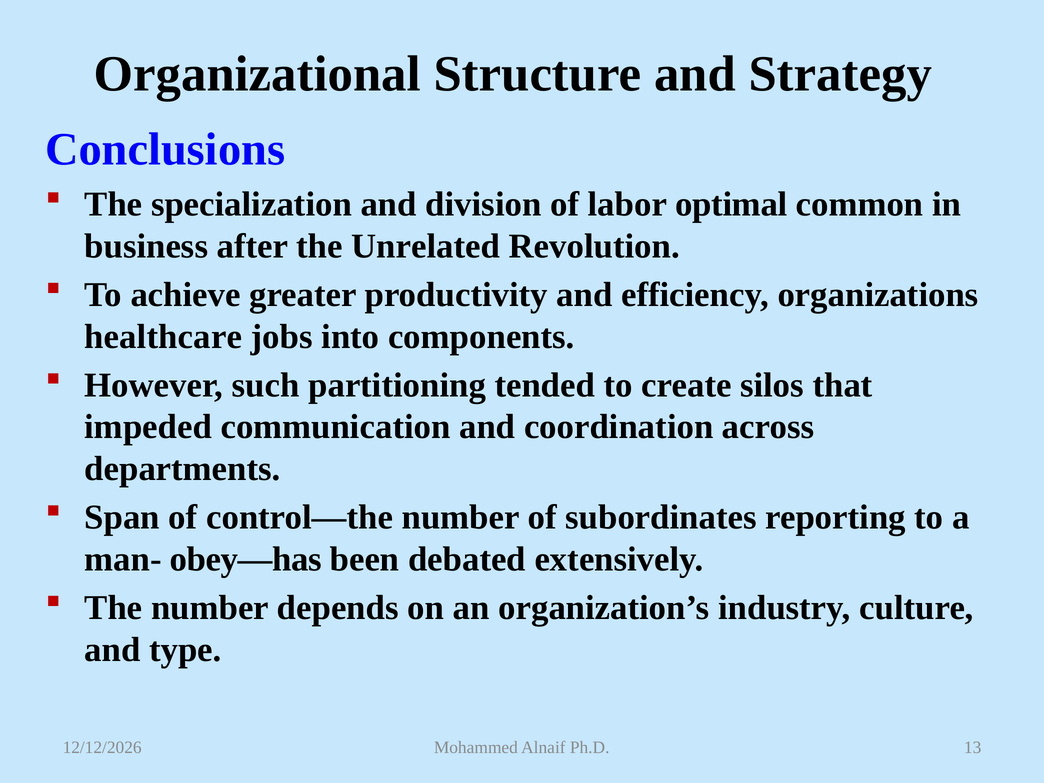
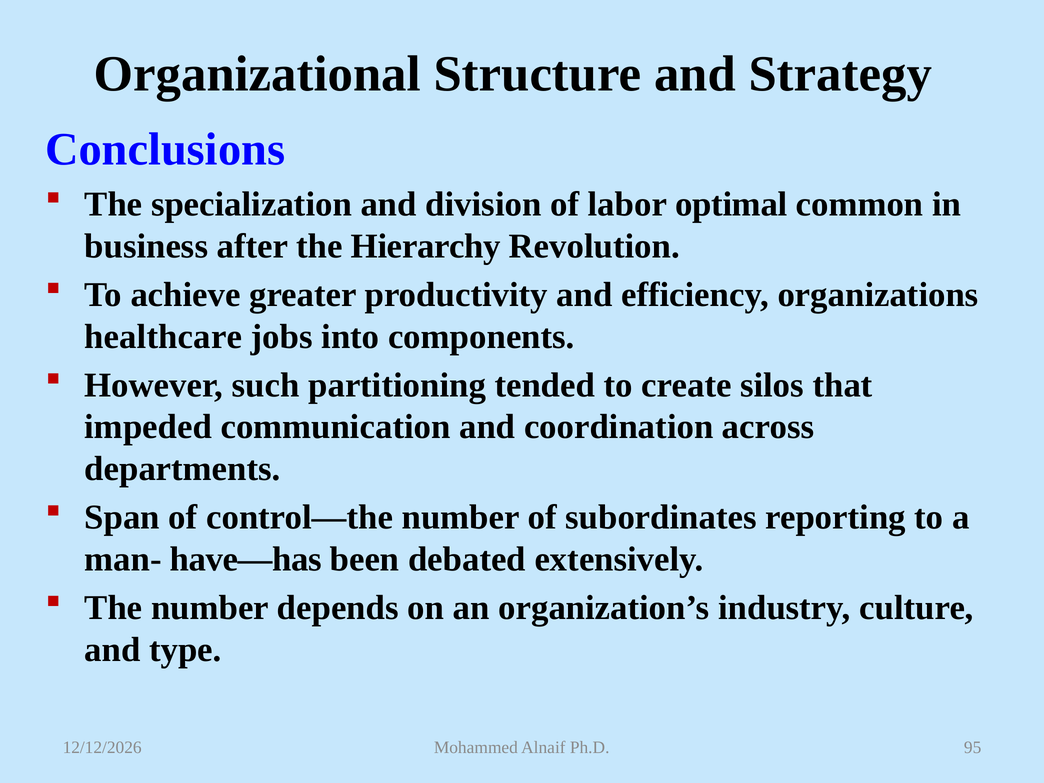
Unrelated: Unrelated -> Hierarchy (426, 246)
obey—has: obey—has -> have—has (246, 559)
13: 13 -> 95 (973, 748)
